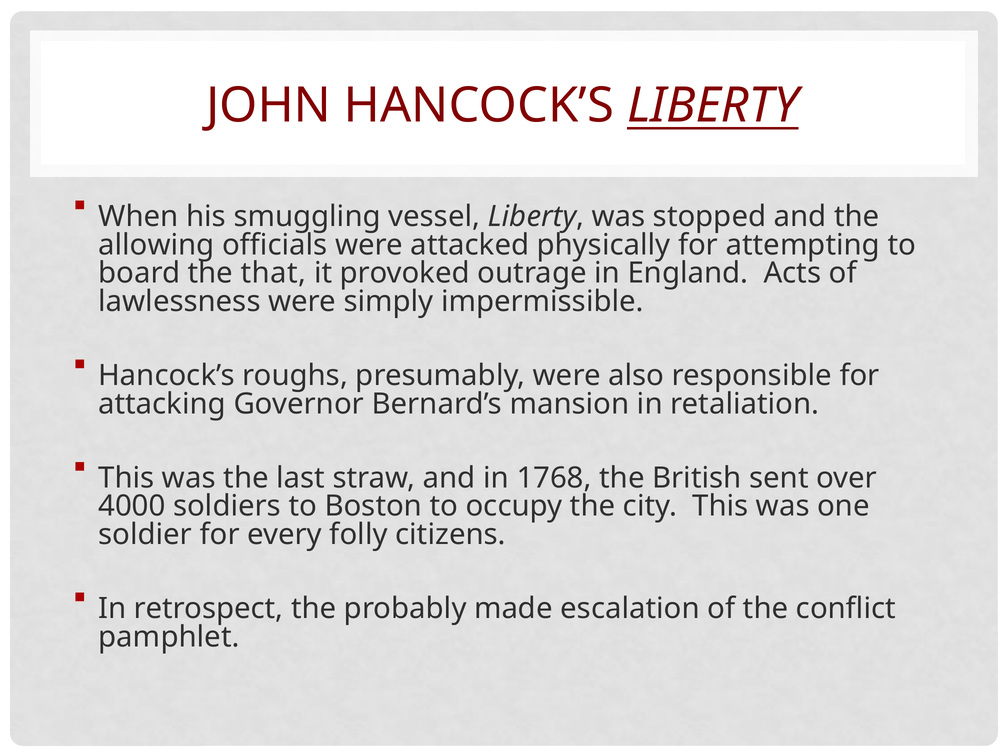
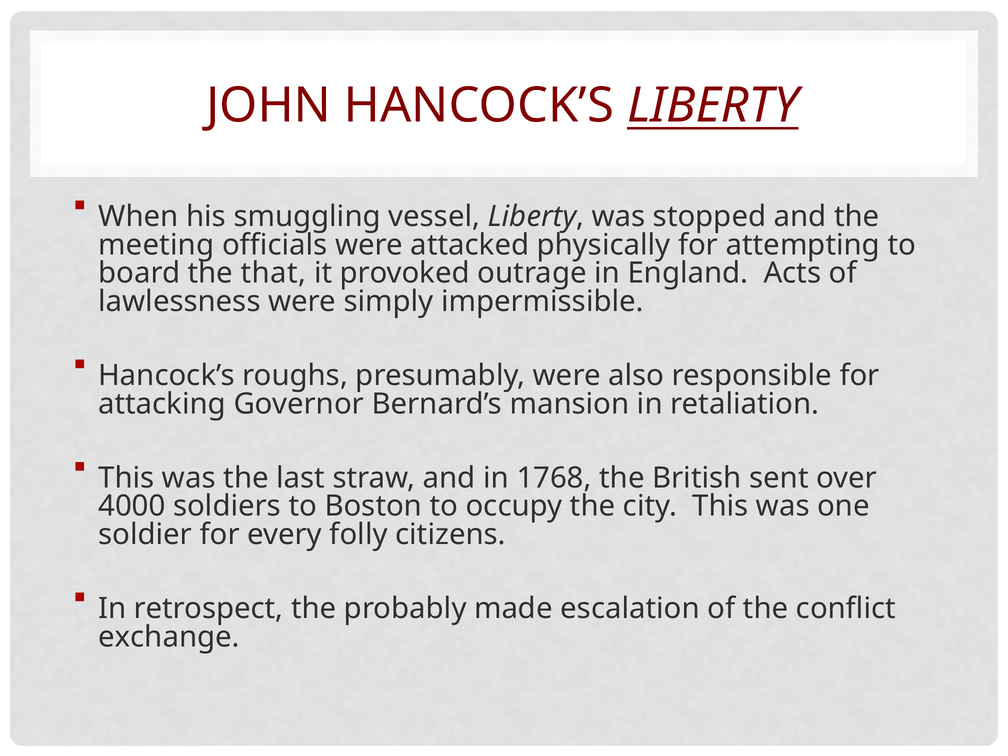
allowing: allowing -> meeting (156, 245)
pamphlet: pamphlet -> exchange (169, 637)
